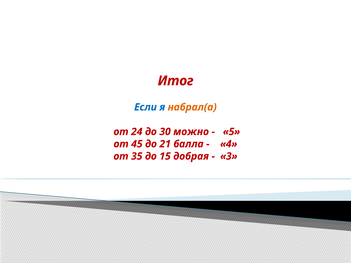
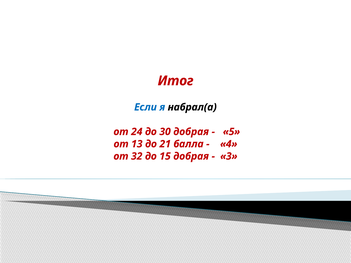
набрал(а colour: orange -> black (192, 107)
30 можно: можно -> добрая (191, 132)
45: 45 -> 13 (137, 144)
35: 35 -> 32 (137, 156)
